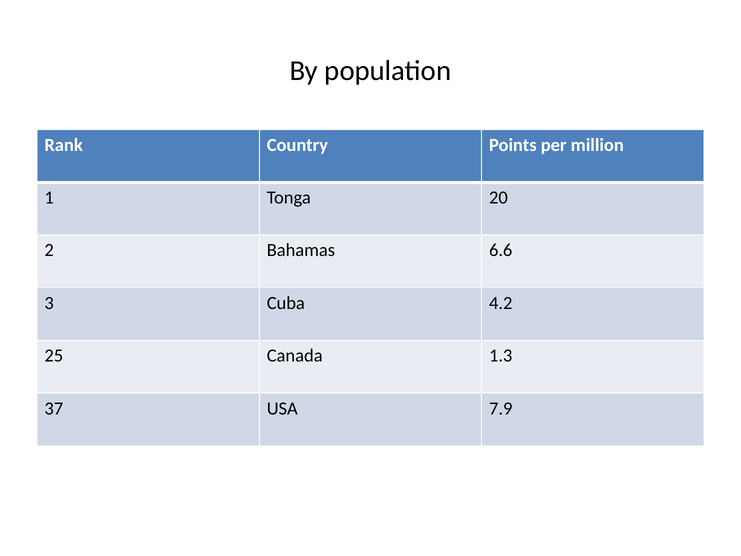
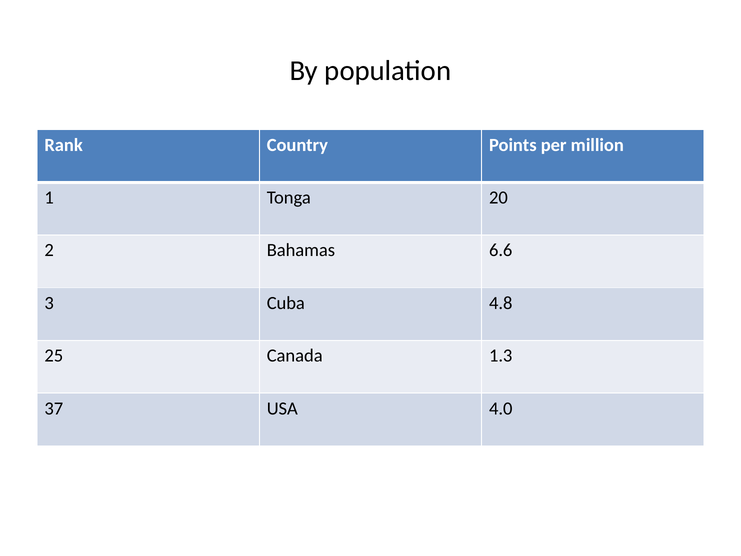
4.2: 4.2 -> 4.8 (501, 303)
7.9: 7.9 -> 4.0 (501, 408)
